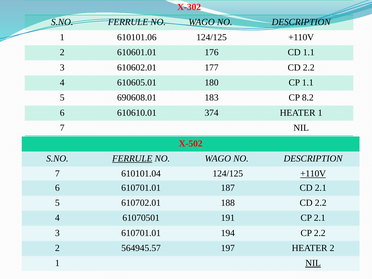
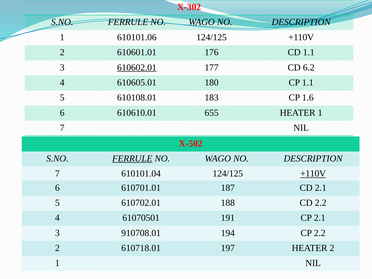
610602.01 underline: none -> present (137, 67)
177 CD 2.2: 2.2 -> 6.2 (309, 67)
690608.01: 690608.01 -> 610108.01 (137, 98)
8.2: 8.2 -> 1.6 (308, 98)
374: 374 -> 655 (212, 113)
3 610701.01: 610701.01 -> 910708.01 (141, 233)
564945.57: 564945.57 -> 610718.01 (141, 248)
NIL underline: present -> none (313, 263)
